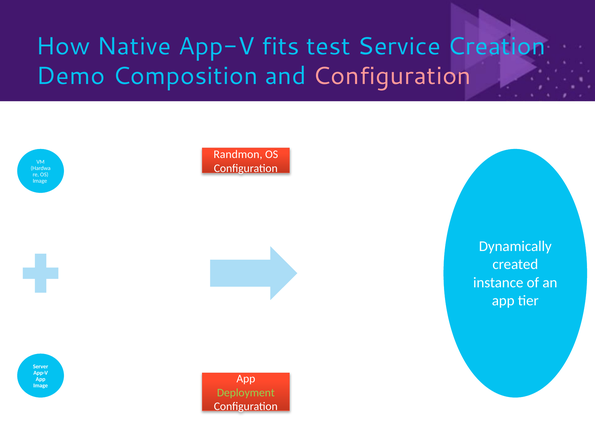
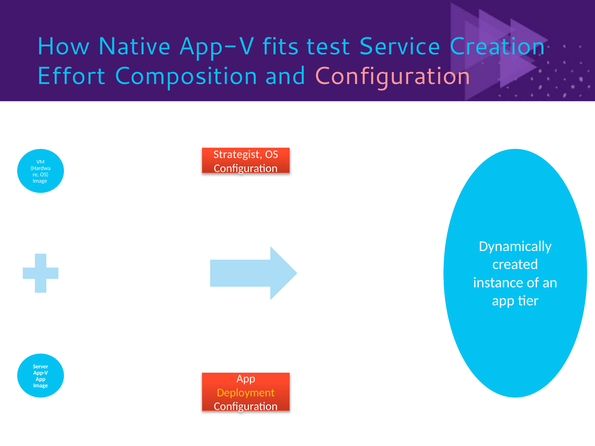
Demo: Demo -> Effort (71, 76)
Randmon: Randmon -> Strategist (238, 154)
Deployment colour: light green -> yellow (246, 393)
